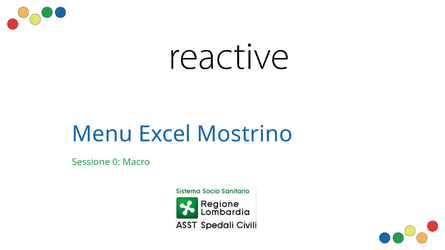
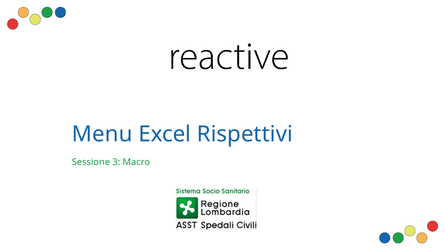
Mostrino: Mostrino -> Rispettivi (245, 134)
0: 0 -> 3 (116, 162)
